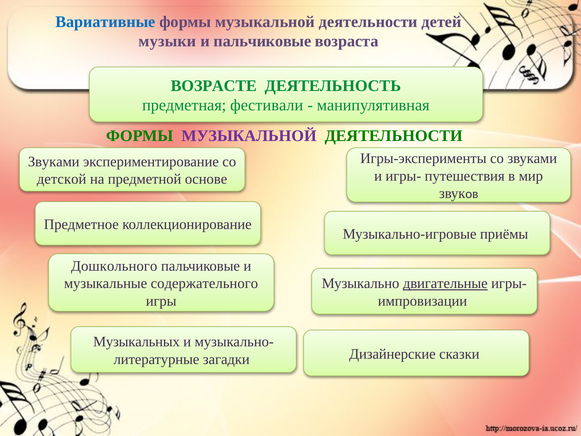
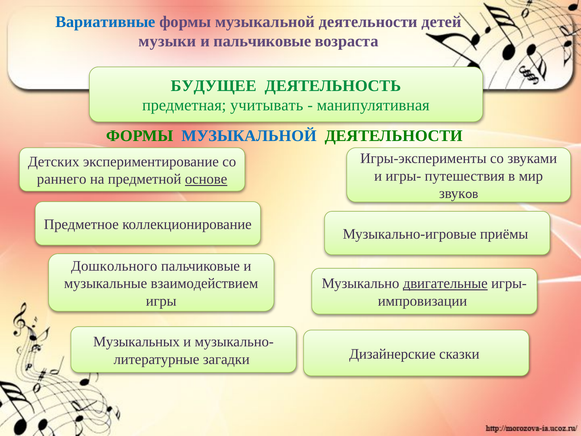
ВОЗРАСТЕ: ВОЗРАСТЕ -> БУДУЩЕЕ (214, 86)
фестивали: фестивали -> учитывать (267, 105)
МУЗЫКАЛЬНОЙ colour: purple -> blue (249, 136)
Звуками: Звуками -> Детских (54, 162)
детской: детской -> раннего (62, 179)
основе underline: none -> present (206, 179)
содержательного: содержательного -> взаимодействием (204, 283)
